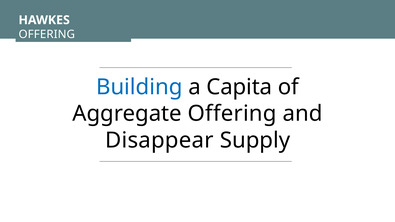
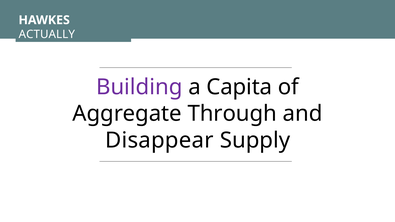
OFFERING: OFFERING -> ACTUALLY (47, 34)
Building colour: blue -> purple (139, 87)
Aggregate Offering: Offering -> Through (232, 114)
